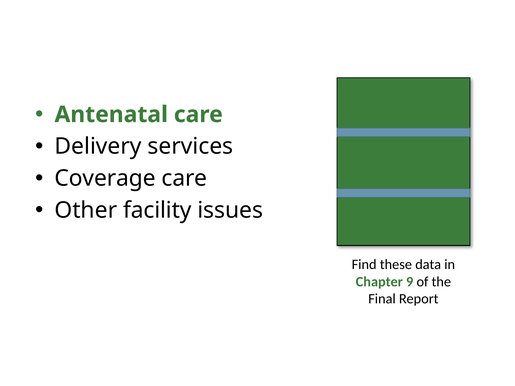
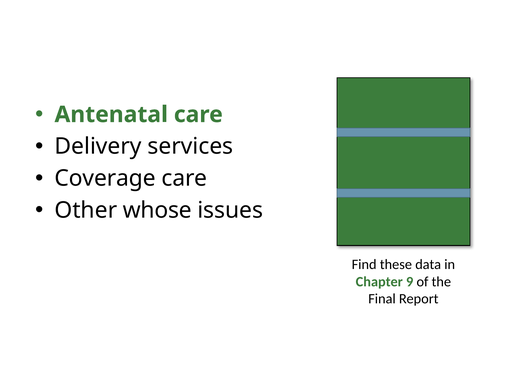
facility: facility -> whose (157, 210)
